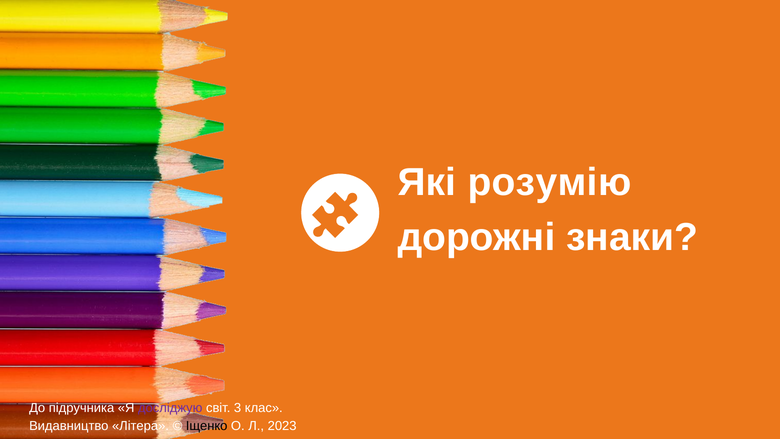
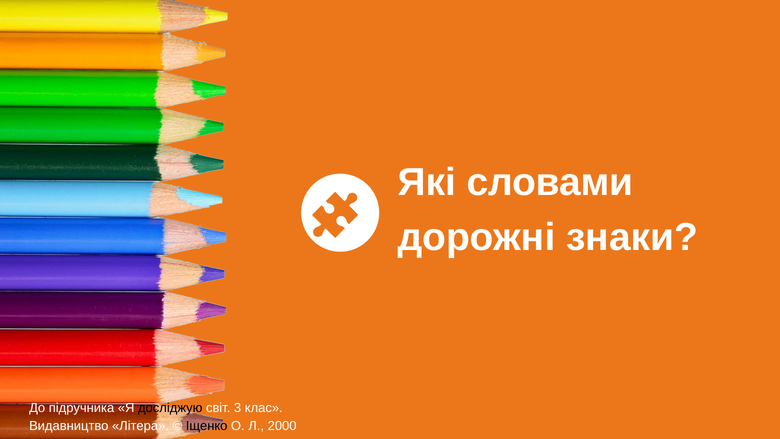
розумію: розумію -> словами (550, 182)
досліджую colour: purple -> black (170, 408)
2023: 2023 -> 2000 (282, 426)
